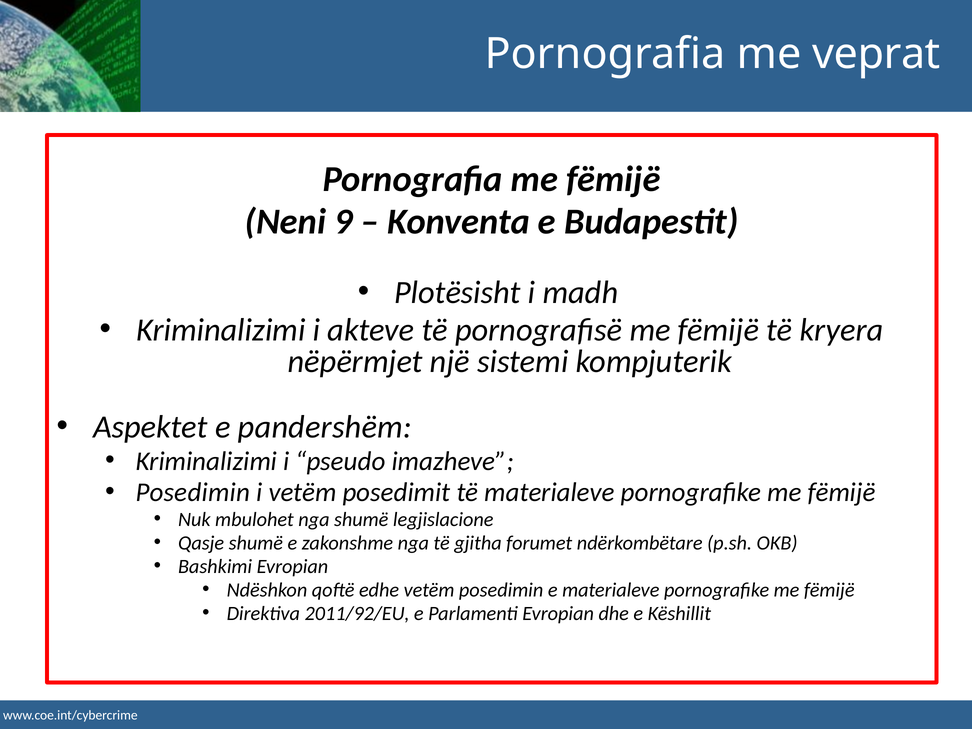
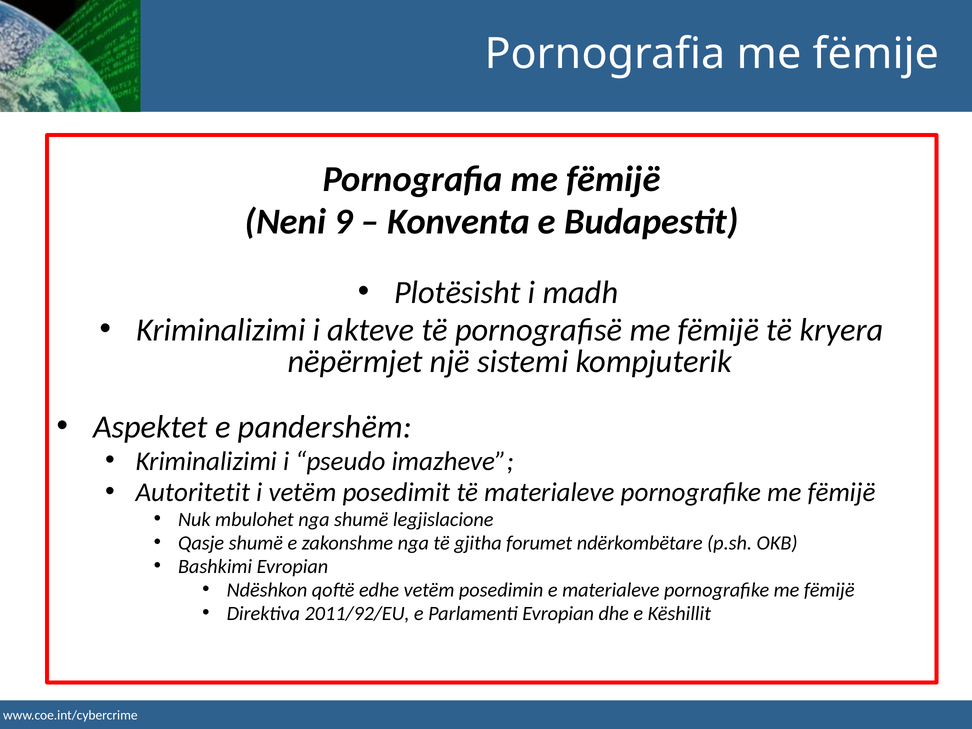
veprat: veprat -> fëmije (876, 54)
Posedimin: Posedimin -> Autoritetit (193, 493)
